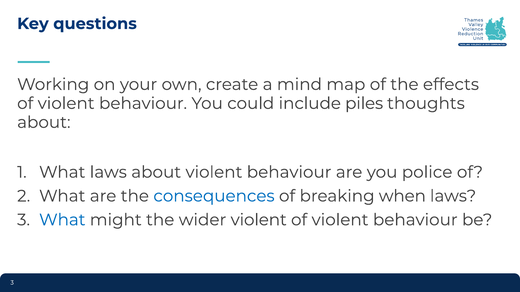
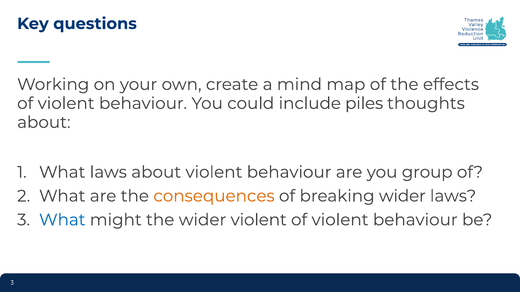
police: police -> group (427, 172)
consequences colour: blue -> orange (214, 196)
breaking when: when -> wider (402, 196)
